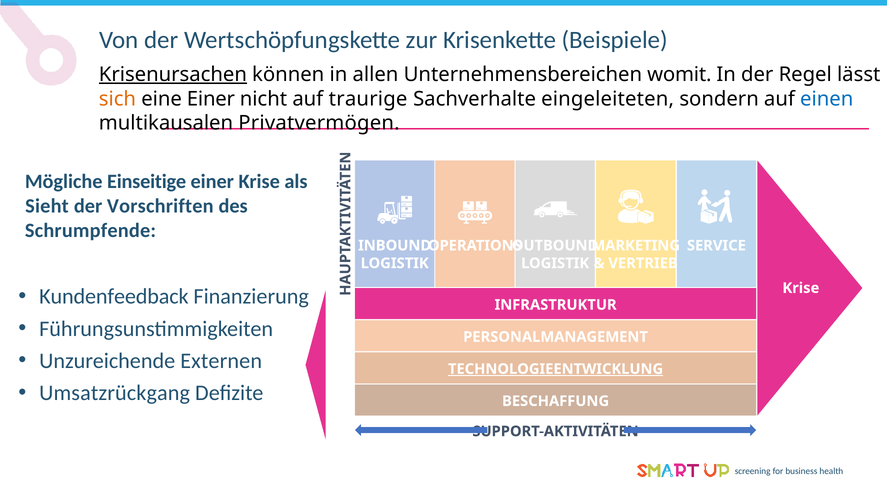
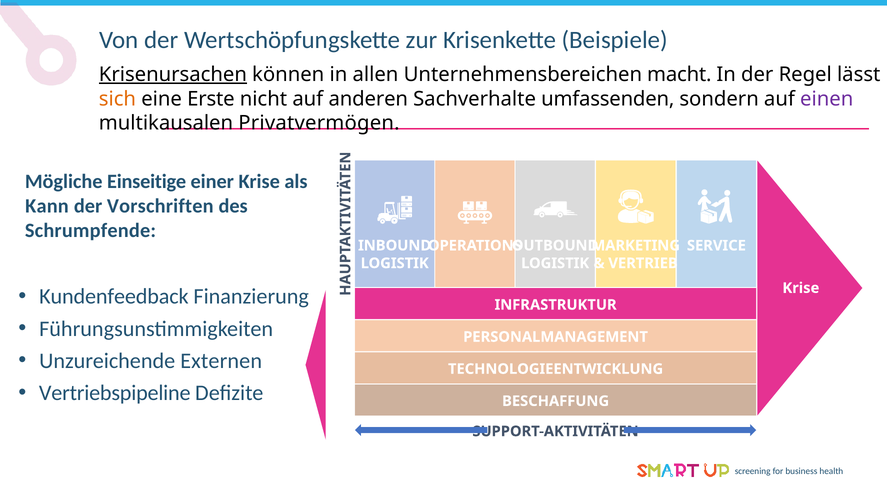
womit: womit -> macht (679, 74)
eine Einer: Einer -> Erste (211, 99)
traurige: traurige -> anderen (368, 99)
eingeleiteten: eingeleiteten -> umfassenden (608, 99)
einen colour: blue -> purple (827, 99)
Sieht: Sieht -> Kann (47, 206)
TECHNOLOGIEENTWICKLUNG underline: present -> none (556, 369)
Umsatzrückgang: Umsatzrückgang -> Vertriebspipeline (115, 393)
